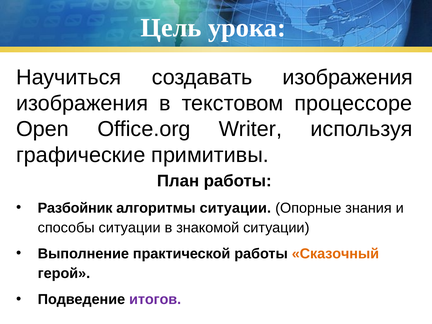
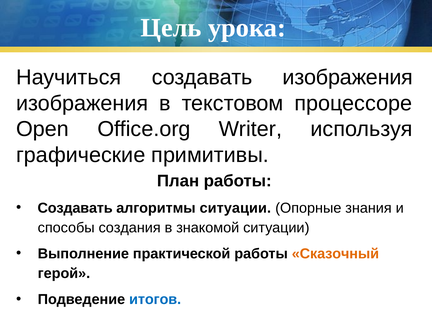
Разбойник: Разбойник -> Создавать (75, 208)
способы ситуации: ситуации -> создания (130, 228)
итогов colour: purple -> blue (155, 299)
